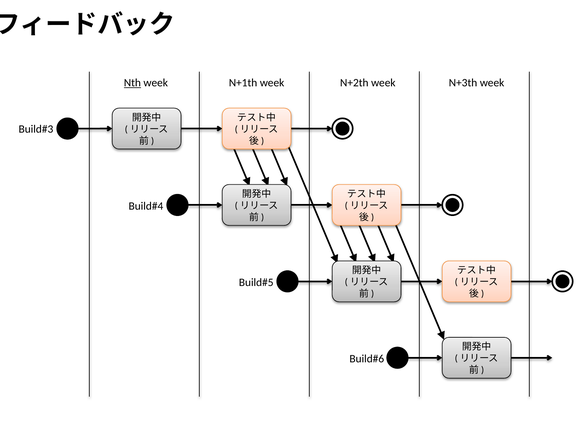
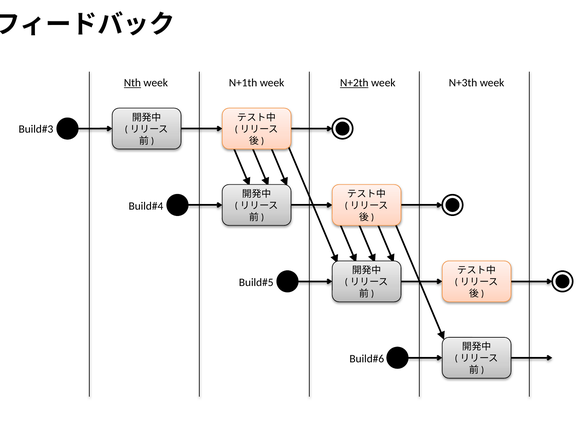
N+2th underline: none -> present (354, 83)
